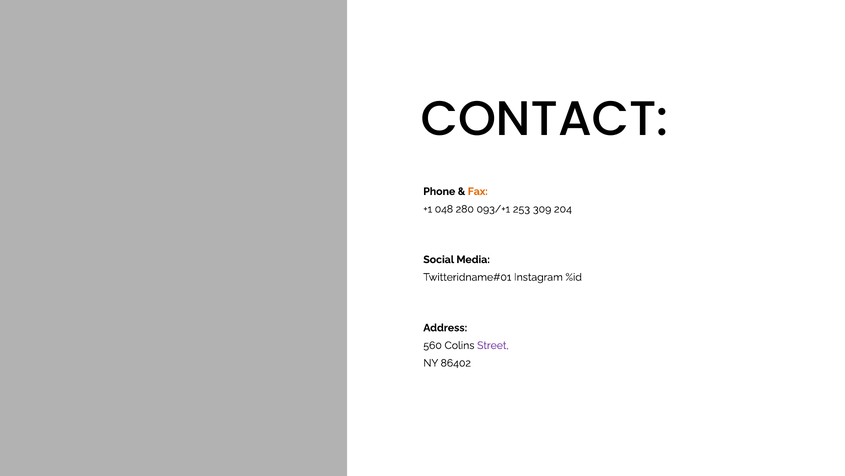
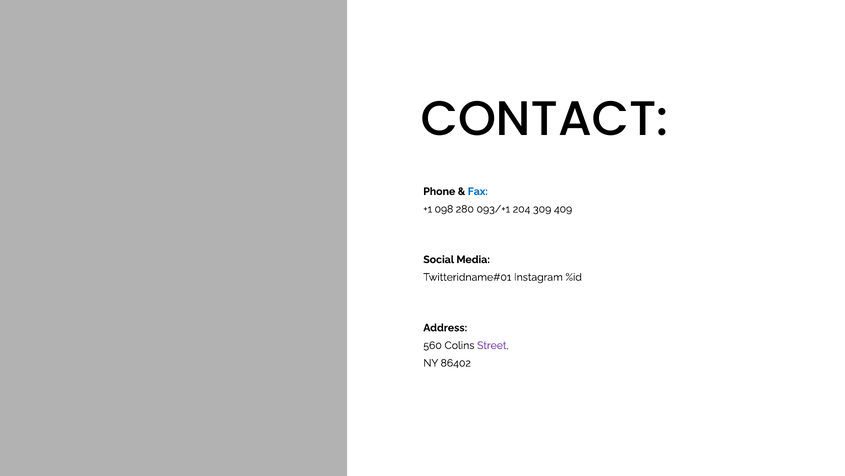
Fax colour: orange -> blue (478, 191)
048: 048 -> 098 (444, 209)
253: 253 -> 204 (522, 209)
204: 204 -> 409 (563, 209)
